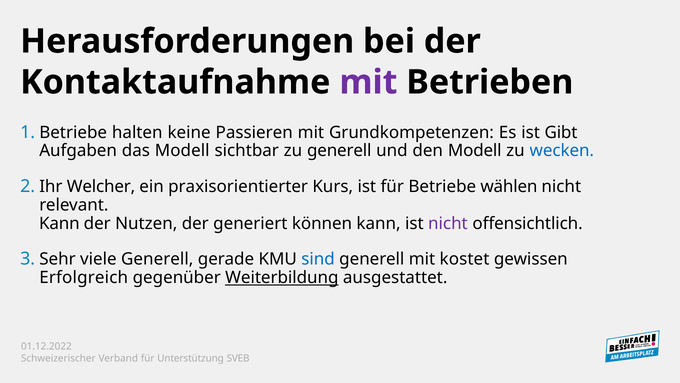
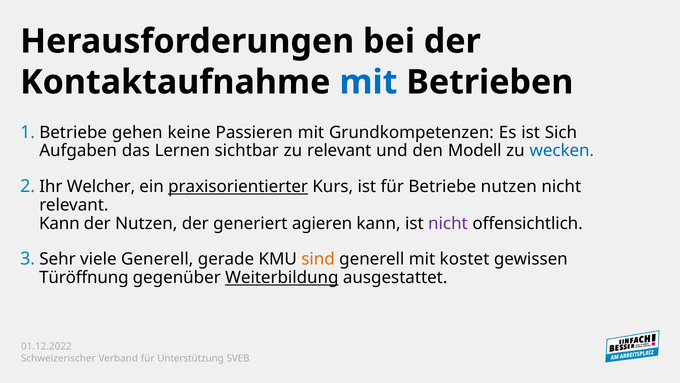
mit colour: purple -> blue (368, 82)
halten: halten -> gehen (137, 132)
Gibt: Gibt -> Sich (561, 132)
das Modell: Modell -> Lernen (182, 151)
zu generell: generell -> relevant (339, 151)
praxisorientierter underline: none -> present (238, 186)
Betriebe wählen: wählen -> nutzen (509, 186)
können: können -> agieren (322, 223)
sind colour: blue -> orange (318, 259)
Erfolgreich: Erfolgreich -> Türöffnung (84, 277)
